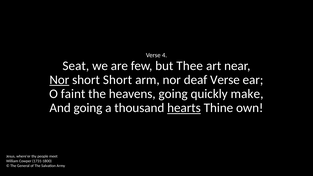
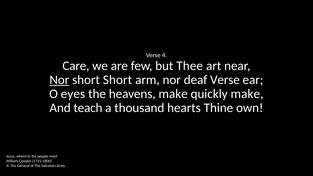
Seat: Seat -> Care (76, 66)
faint: faint -> eyes (73, 94)
heavens going: going -> make (173, 94)
And going: going -> teach (88, 108)
hearts underline: present -> none (184, 108)
